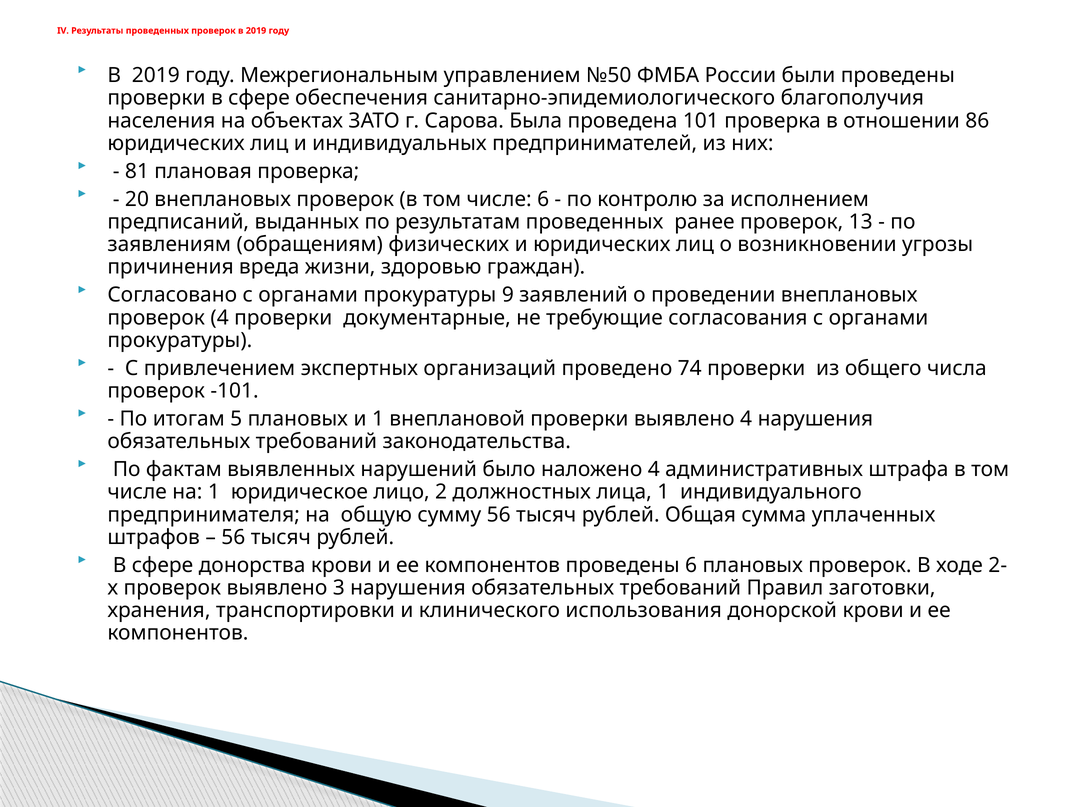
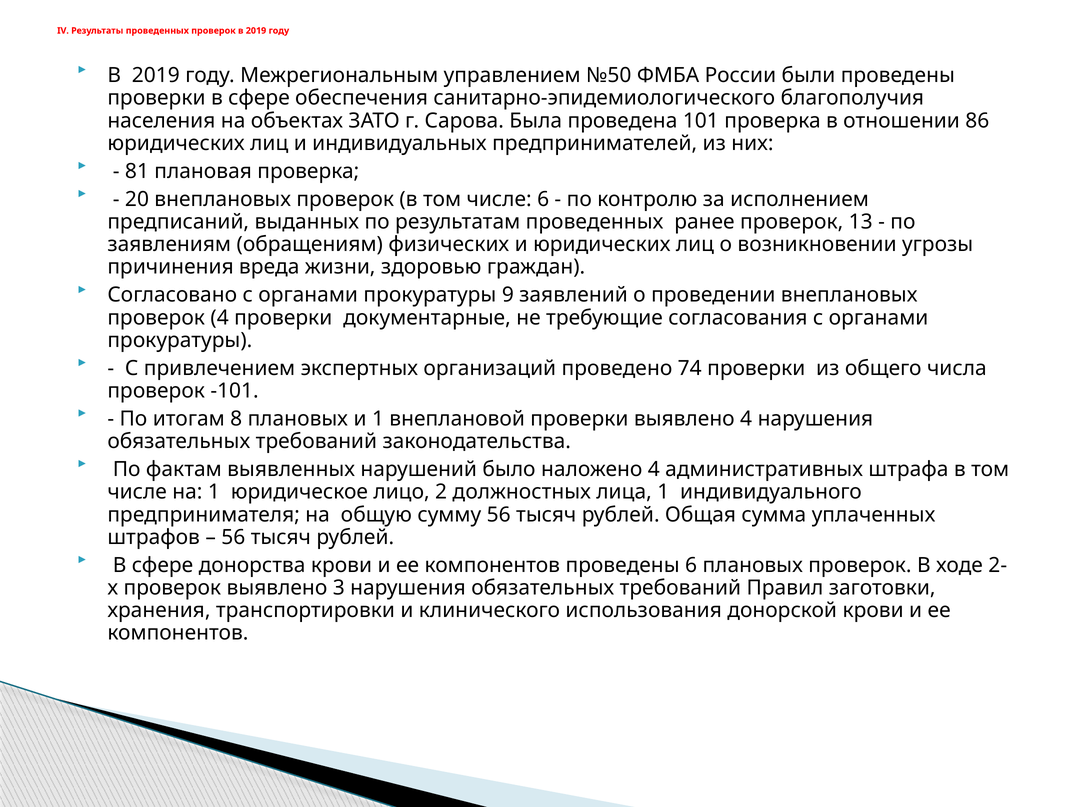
5: 5 -> 8 (236, 419)
